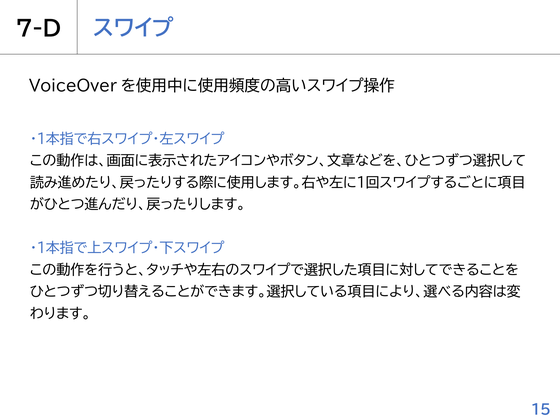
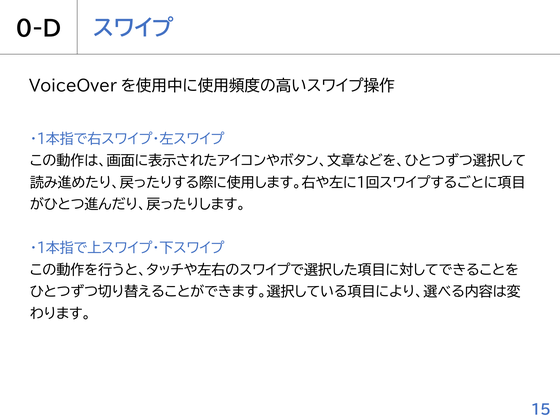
7-D: 7-D -> 0-D (39, 29)
